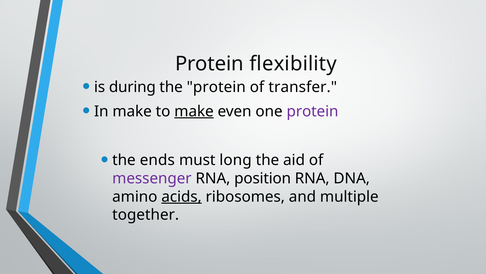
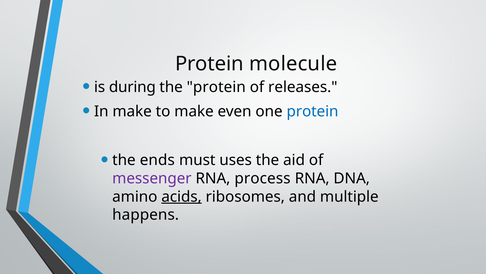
flexibility: flexibility -> molecule (293, 64)
transfer: transfer -> releases (303, 87)
make underline: present -> none (194, 111)
protein colour: purple -> blue (313, 111)
long: long -> uses (236, 160)
position: position -> process (262, 178)
together: together -> happens (146, 214)
